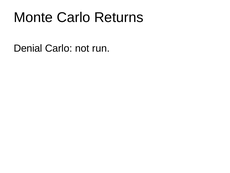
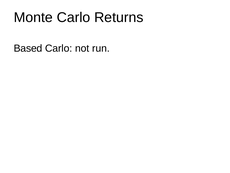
Denial: Denial -> Based (28, 48)
